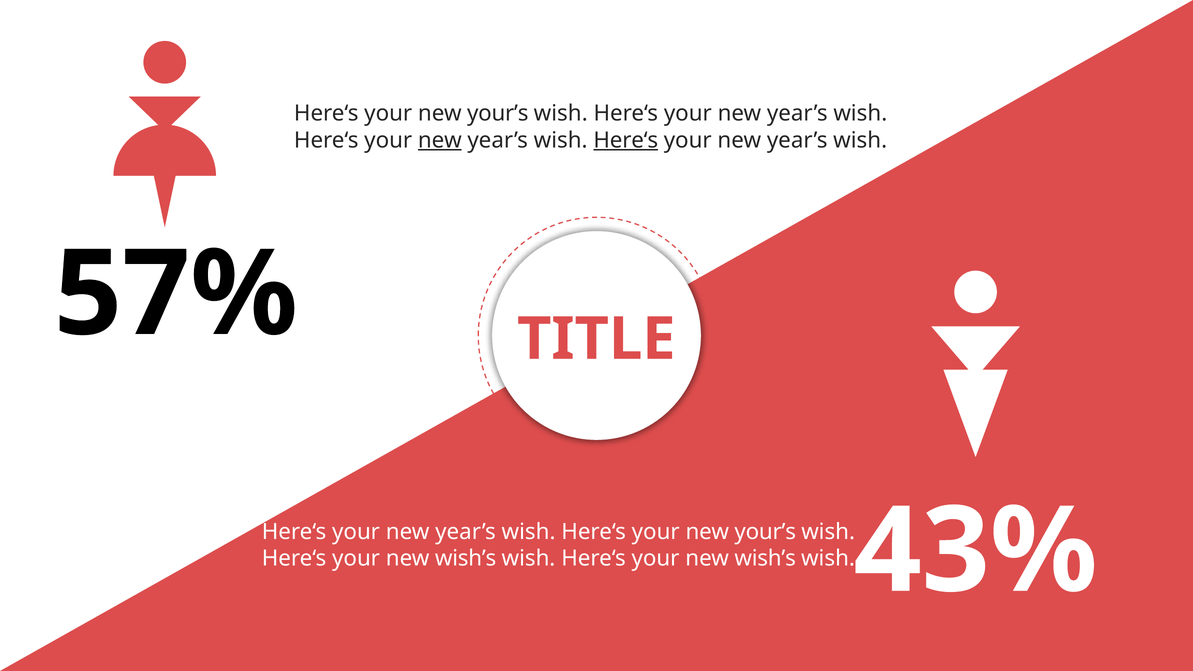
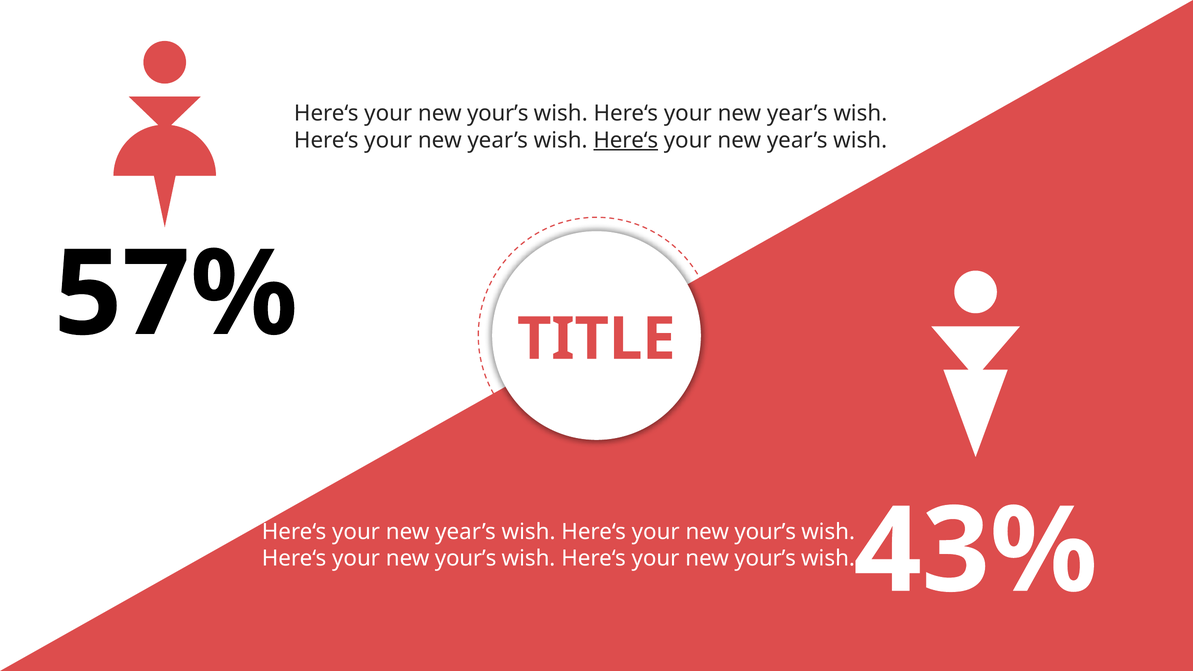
new underline: present -> none (440, 140)
wish’s: wish’s -> your’s (466, 559)
wish’s: wish’s -> your’s (765, 559)
